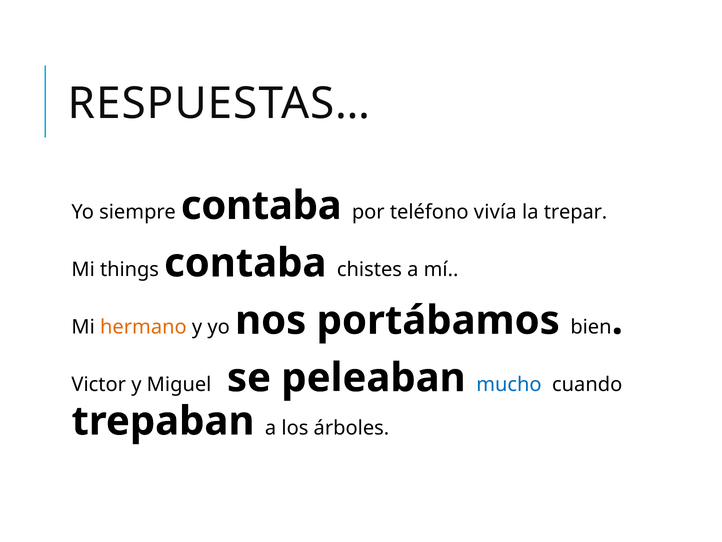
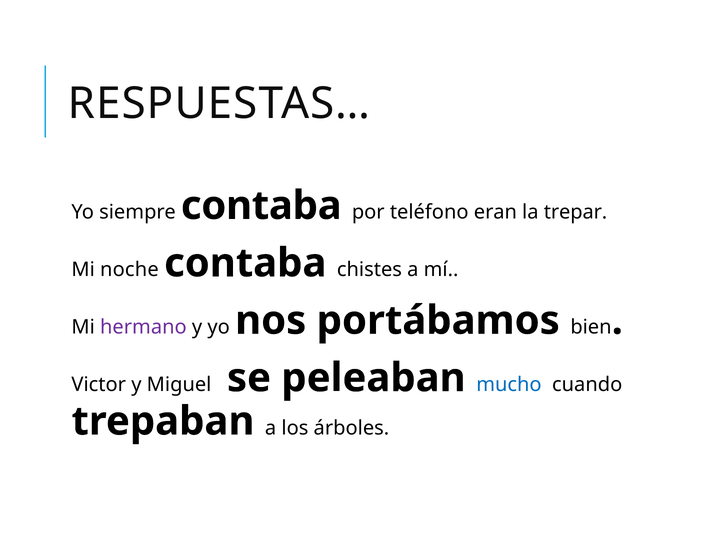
vivía: vivía -> eran (495, 212)
things: things -> noche (129, 269)
hermano colour: orange -> purple (143, 327)
